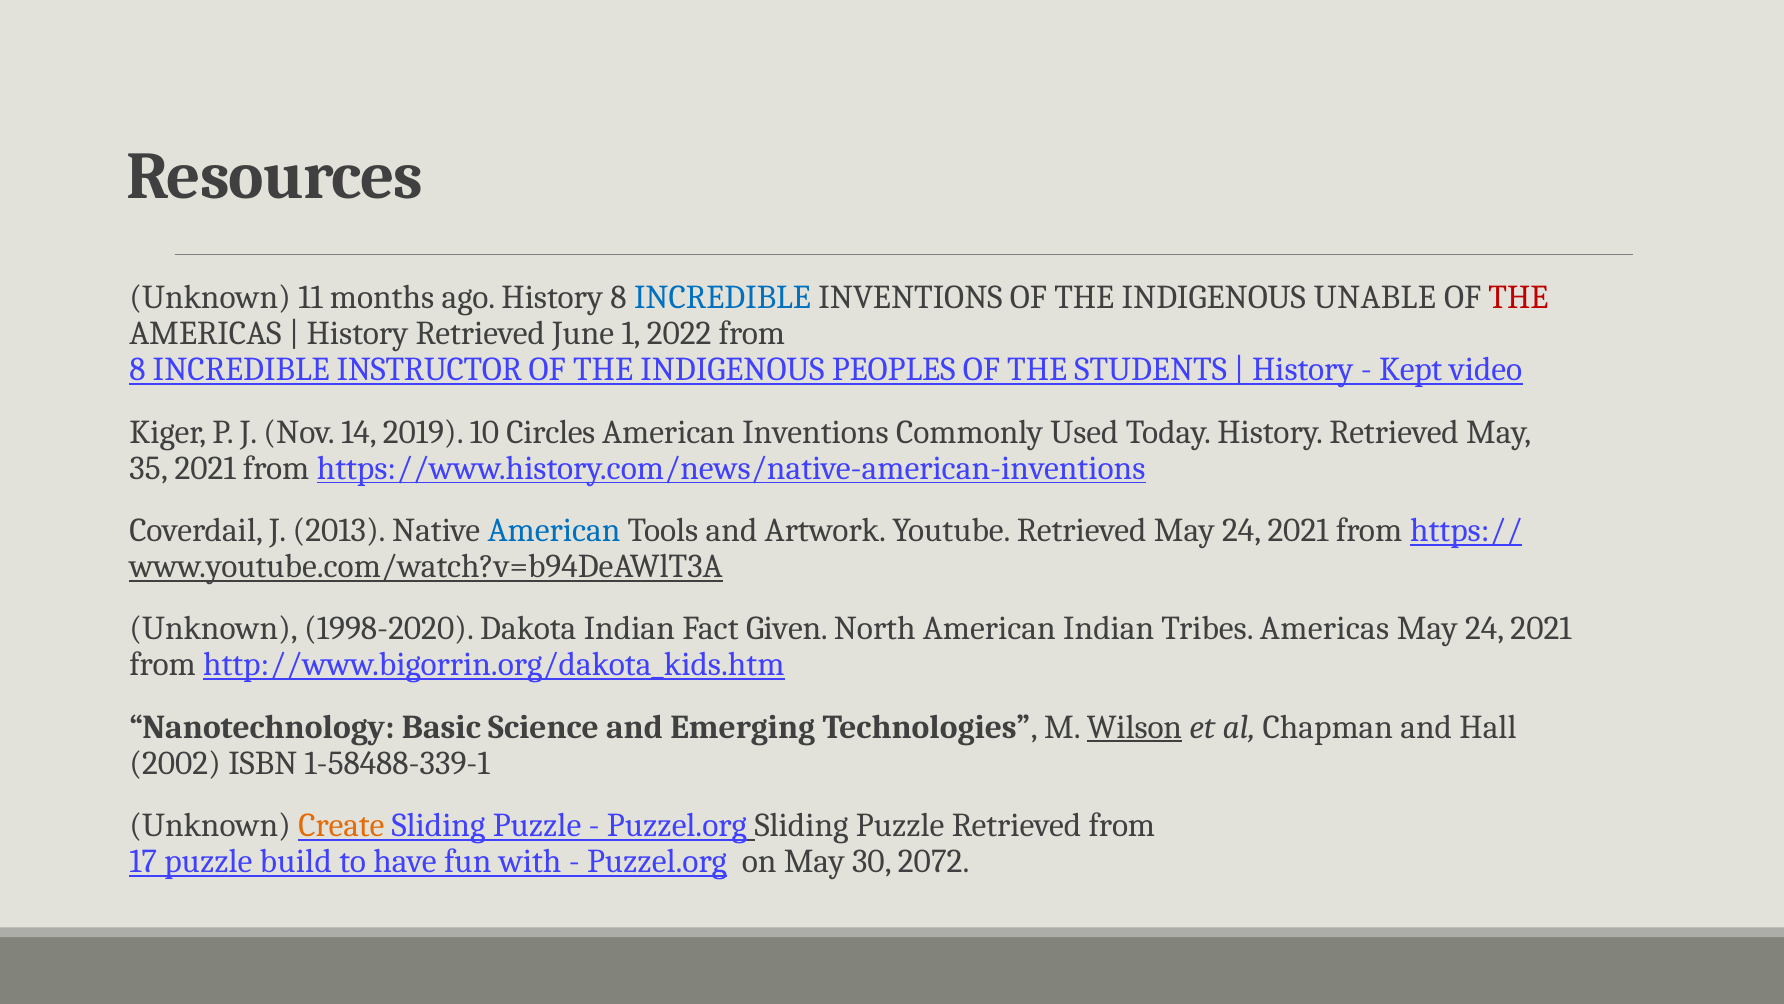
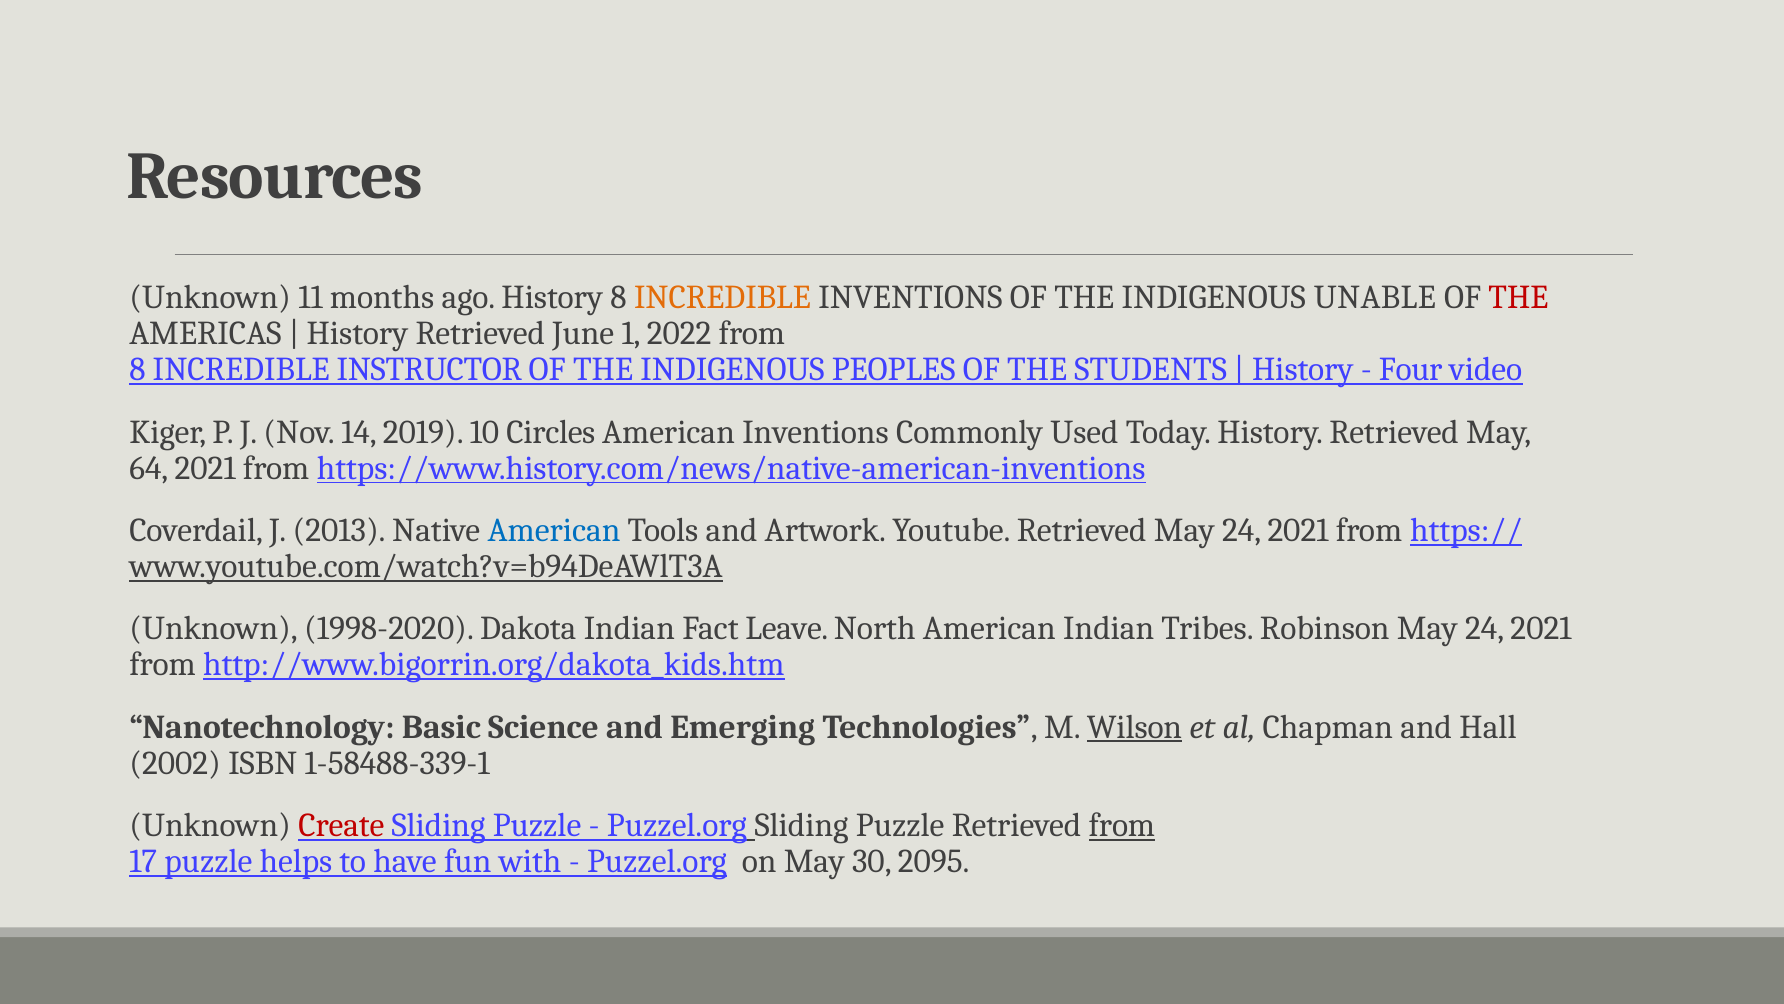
INCREDIBLE colour: blue -> orange (722, 297)
Kept: Kept -> Four (1411, 370)
35: 35 -> 64 (149, 468)
Given: Given -> Leave (787, 628)
Tribes Americas: Americas -> Robinson (1325, 628)
Create colour: orange -> red (341, 825)
from underline: none -> present (1122, 825)
build: build -> helps (296, 861)
2072: 2072 -> 2095 (934, 861)
